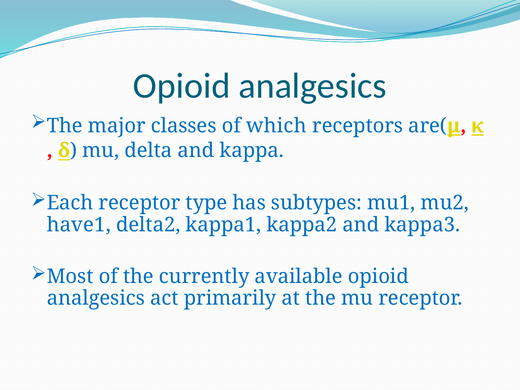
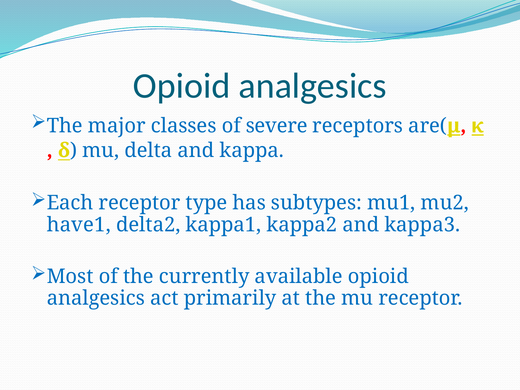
which: which -> severe (277, 126)
